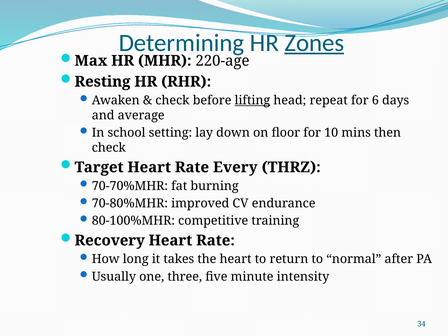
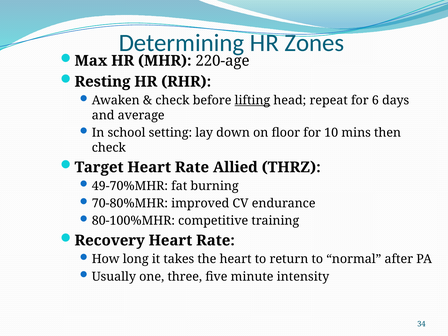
Zones underline: present -> none (314, 43)
Every: Every -> Allied (235, 167)
70-70%MHR: 70-70%MHR -> 49-70%MHR (130, 186)
